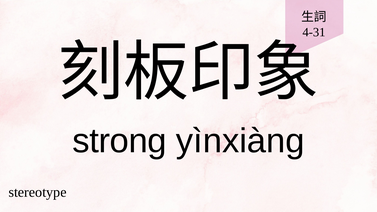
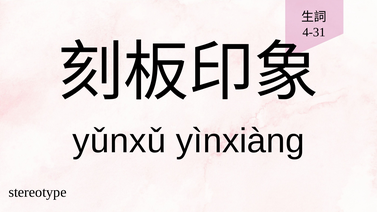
strong: strong -> yǔnxǔ (119, 141)
